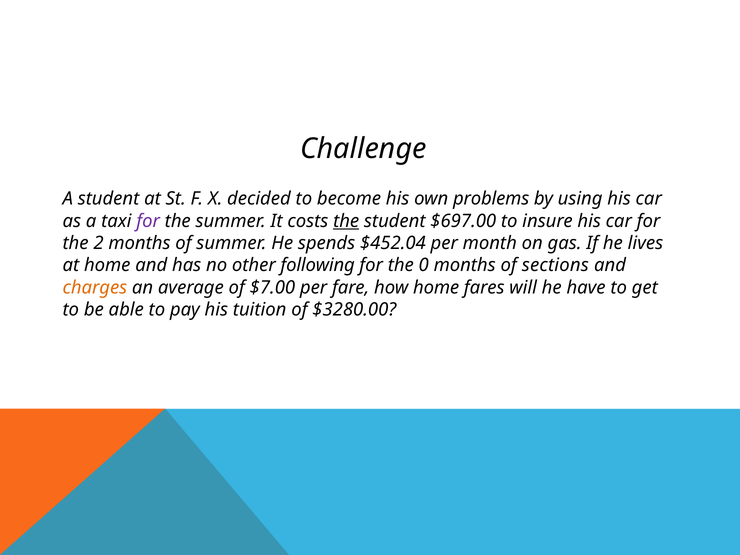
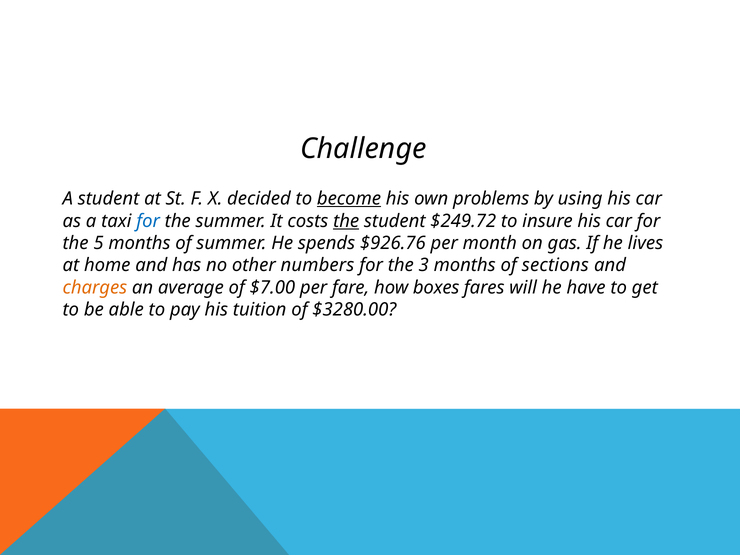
become underline: none -> present (349, 199)
for colour: purple -> blue (148, 221)
$697.00: $697.00 -> $249.72 (463, 221)
2: 2 -> 5 (98, 243)
$452.04: $452.04 -> $926.76 (393, 243)
following: following -> numbers (317, 265)
0: 0 -> 3 (424, 265)
how home: home -> boxes (436, 288)
